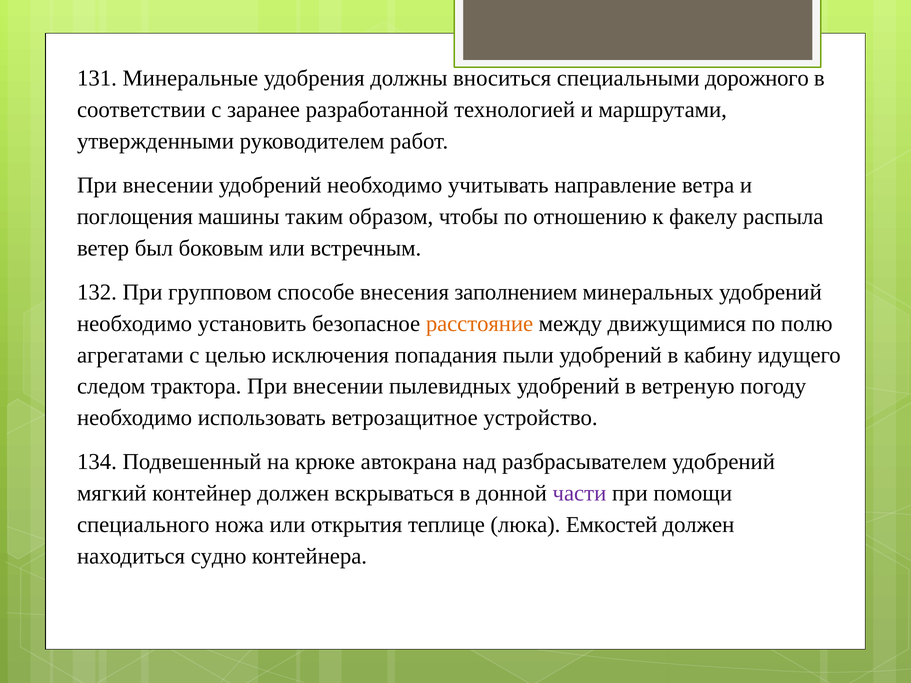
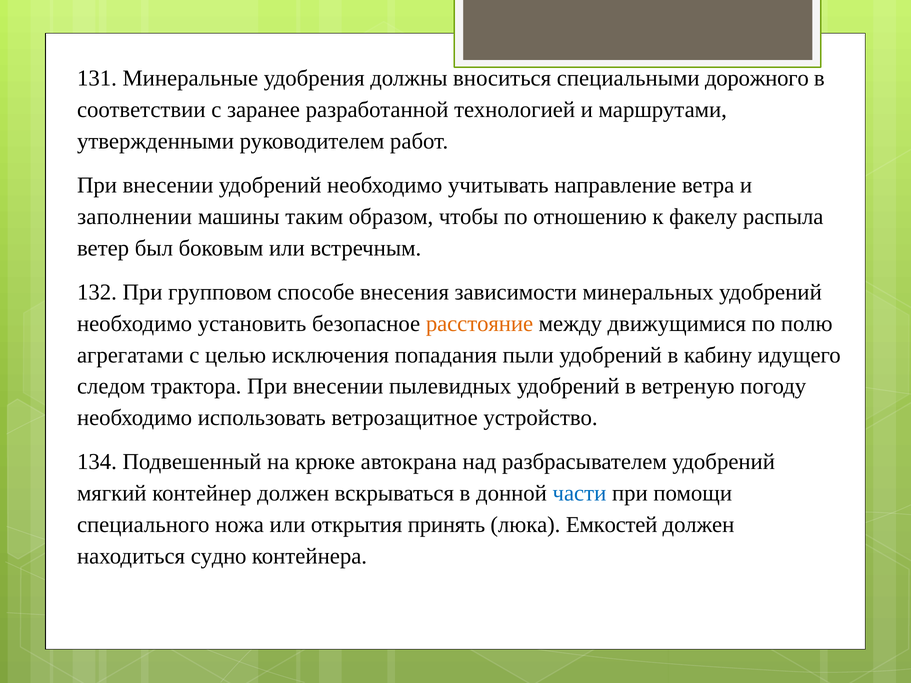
поглощения: поглощения -> заполнении (135, 217)
заполнением: заполнением -> зависимости (516, 292)
части colour: purple -> blue (579, 493)
теплице: теплице -> принять (446, 525)
